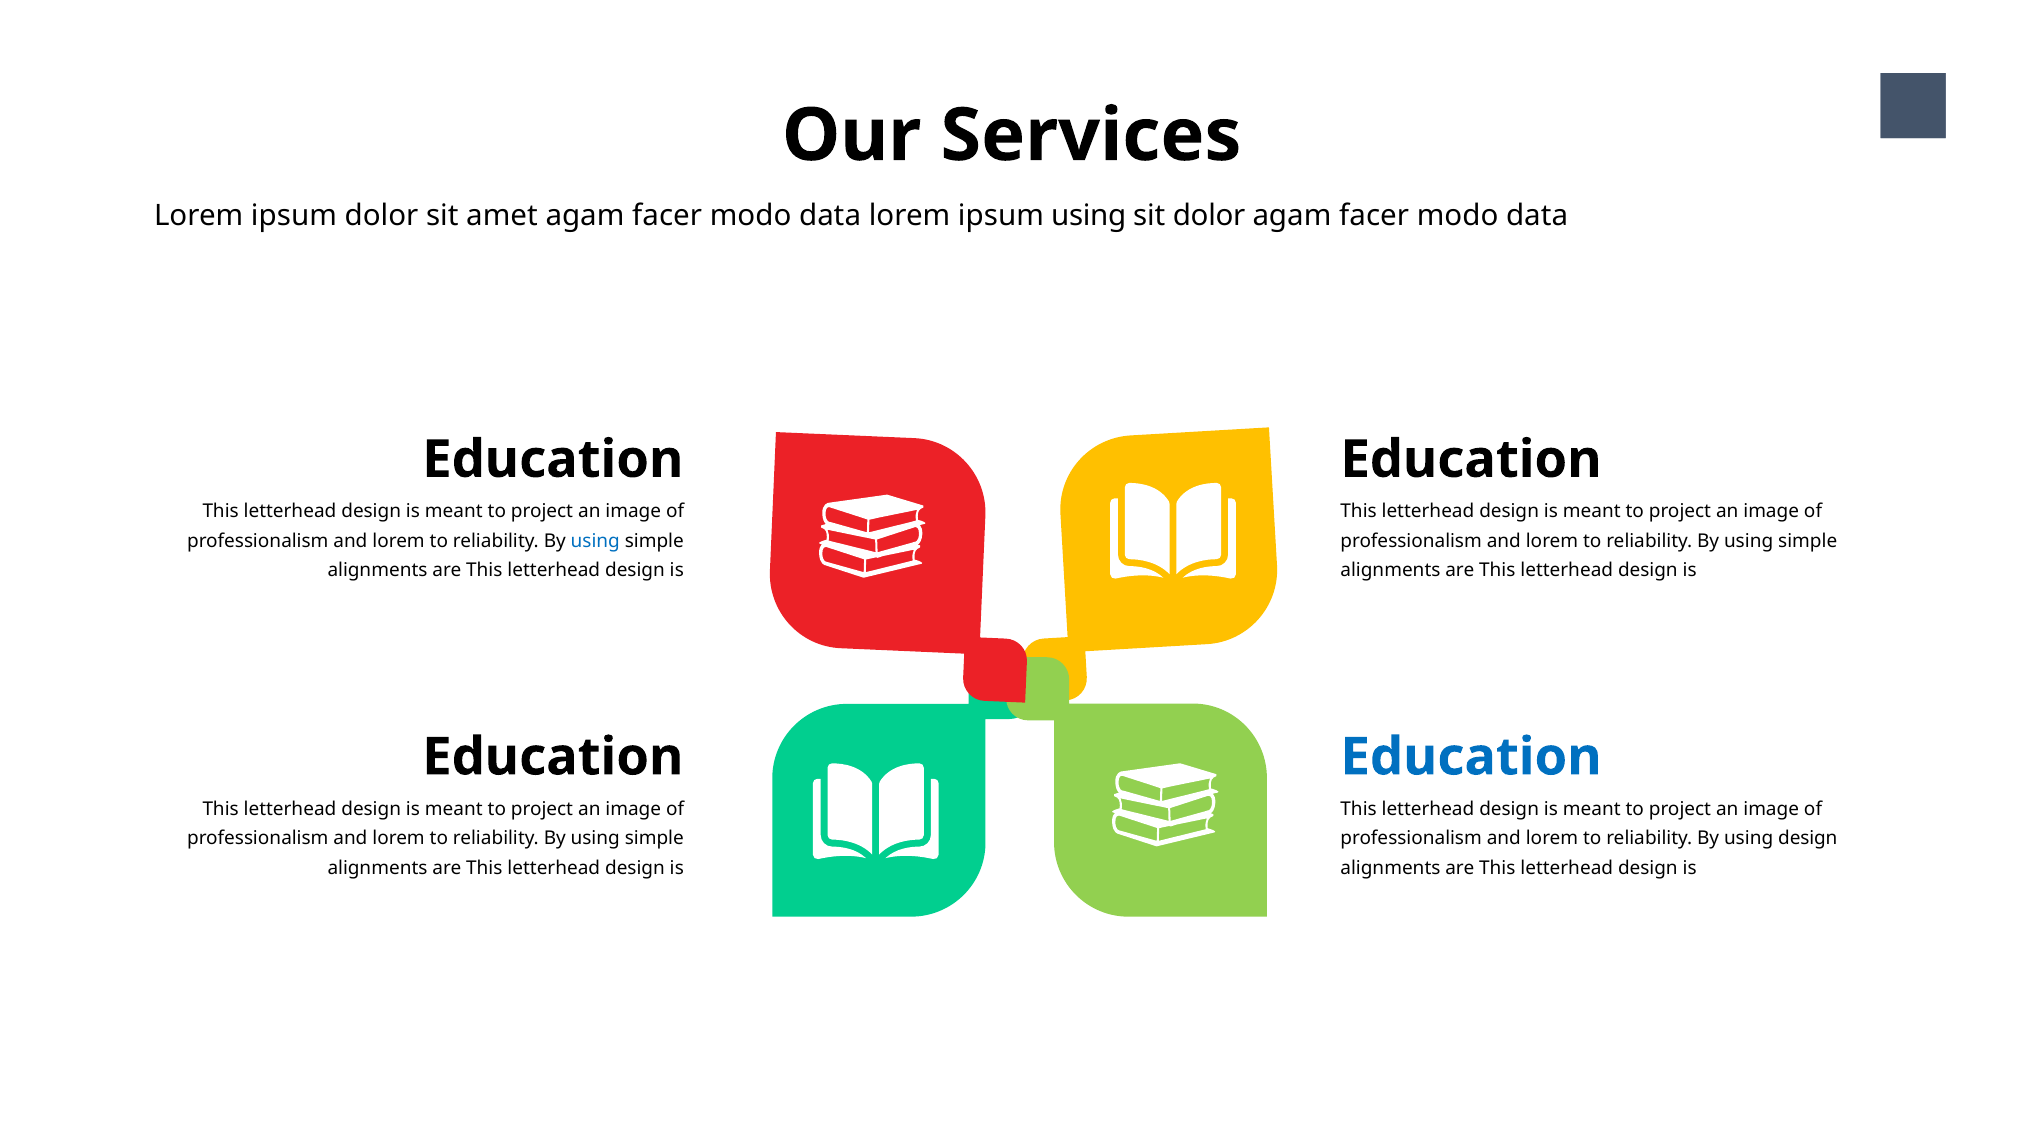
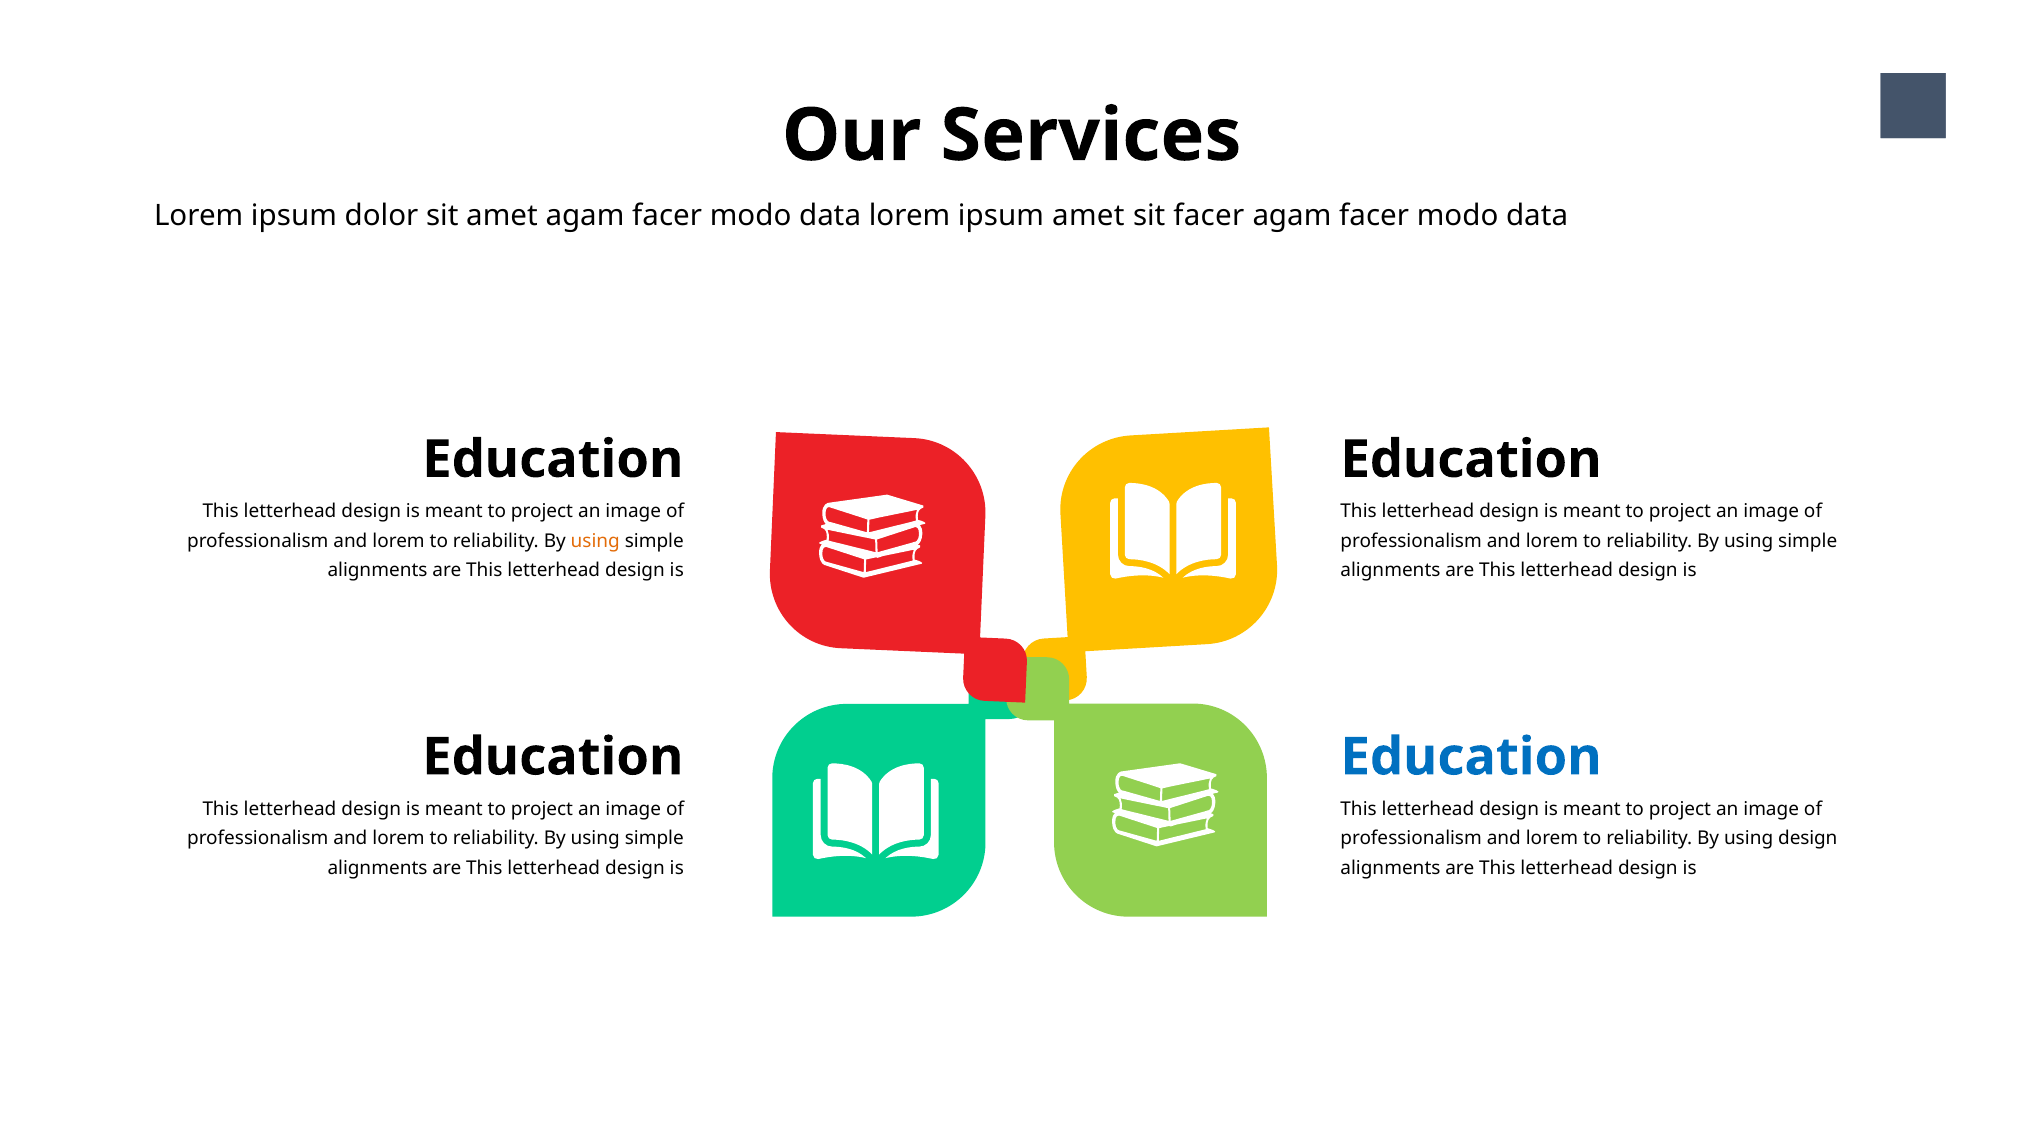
ipsum using: using -> amet (1088, 216)
sit dolor: dolor -> facer (1209, 216)
using colour: blue -> orange (595, 541)
